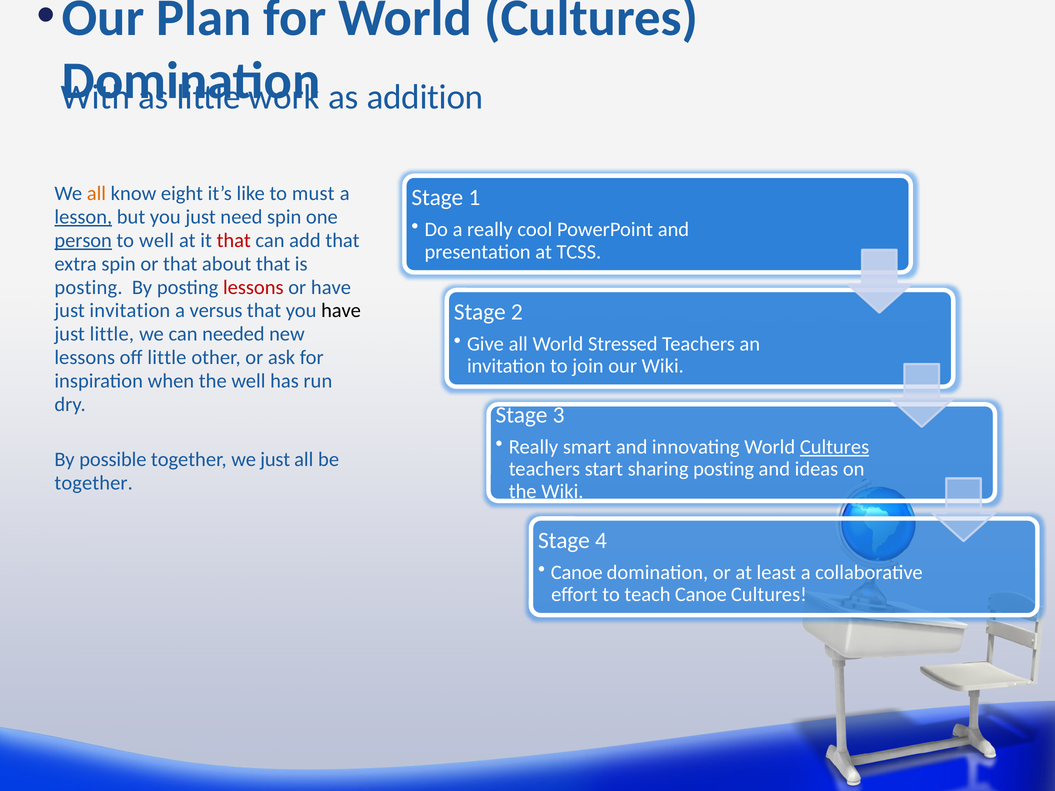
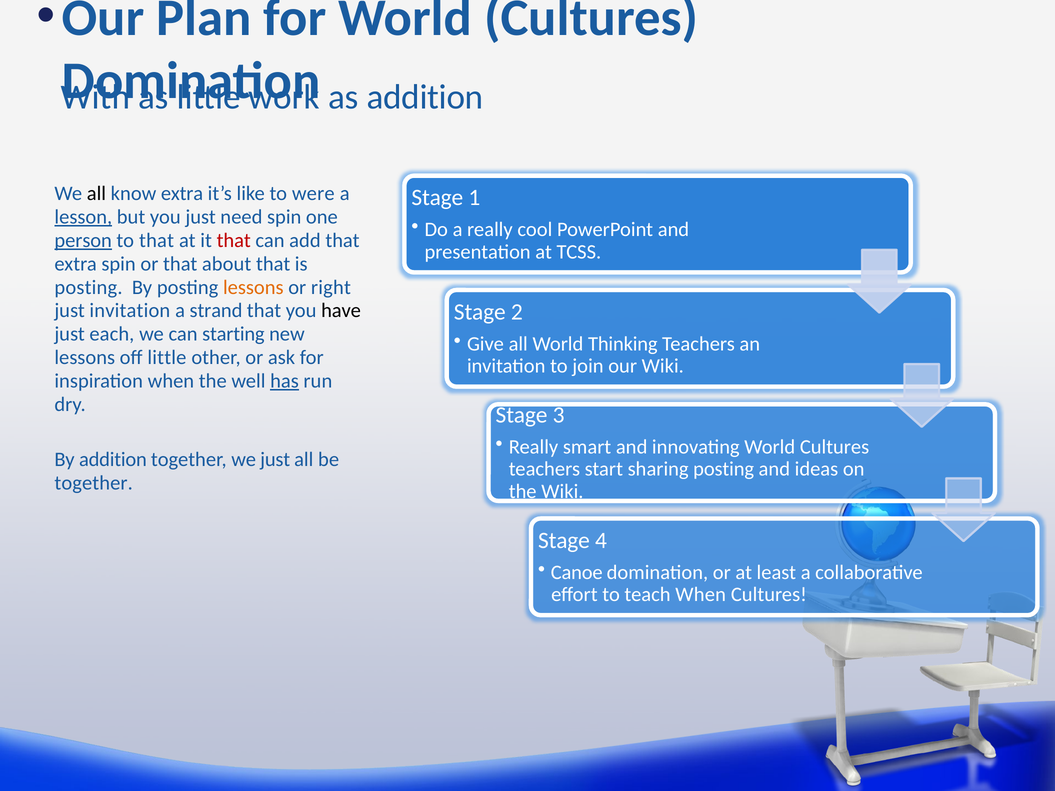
all colour: orange -> black (96, 194)
know eight: eight -> extra (182, 194)
must: must -> were (313, 194)
to well: well -> that (157, 240)
lessons colour: red -> orange (253, 287)
or have: have -> right (331, 287)
versus: versus -> strand (216, 311)
just little: little -> each (112, 334)
needed: needed -> starting (233, 334)
Stressed: Stressed -> Thinking (623, 344)
has underline: none -> present (285, 381)
Cultures underline: present -> none (835, 447)
By possible: possible -> addition (113, 460)
Canoe: Canoe -> When (701, 595)
